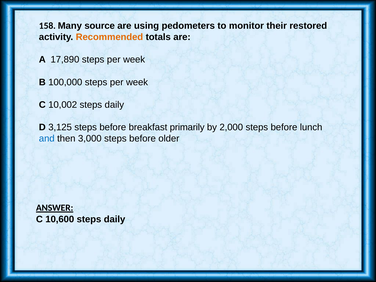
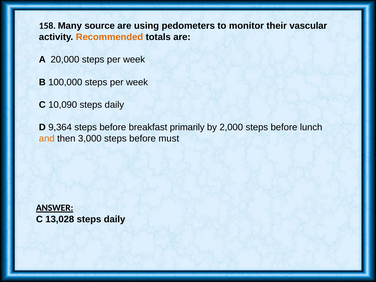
restored: restored -> vascular (308, 26)
17,890: 17,890 -> 20,000 (65, 60)
10,002: 10,002 -> 10,090 (63, 105)
3,125: 3,125 -> 9,364 (60, 127)
and colour: blue -> orange (47, 139)
older: older -> must (169, 139)
10,600: 10,600 -> 13,028 (60, 219)
